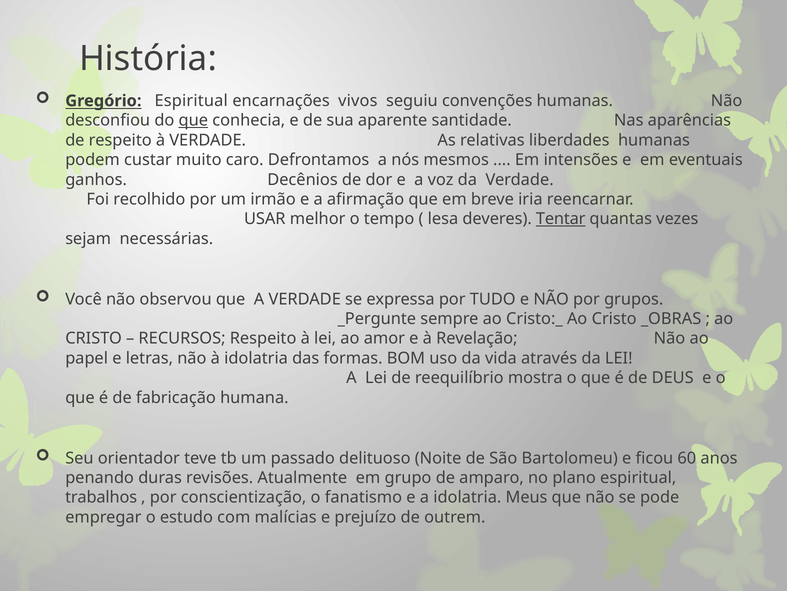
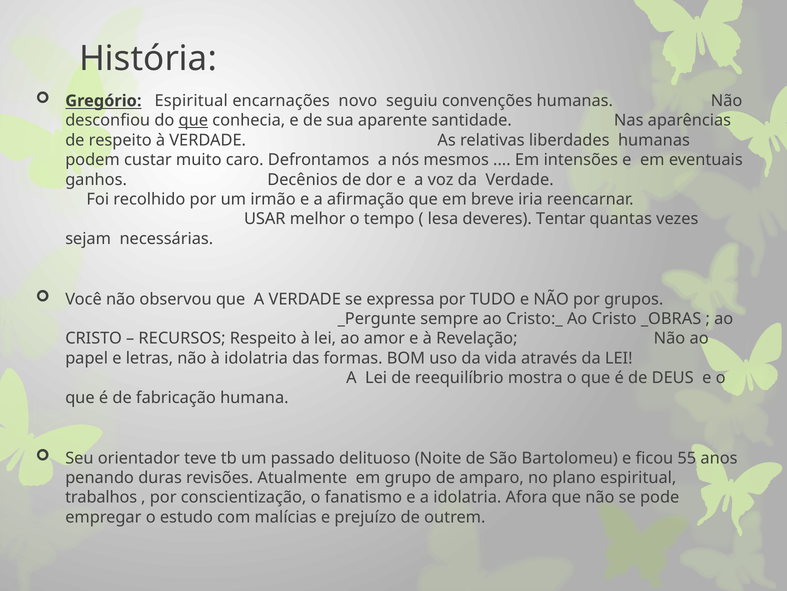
vivos: vivos -> novo (358, 101)
Tentar underline: present -> none (561, 219)
60: 60 -> 55 (687, 458)
Meus: Meus -> Afora (526, 497)
